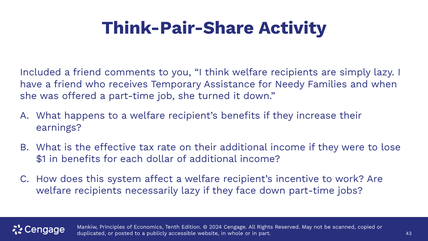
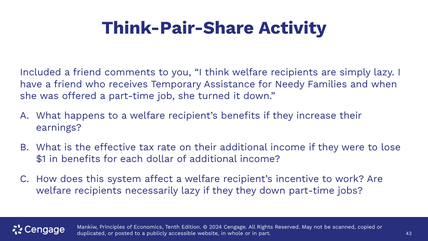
they face: face -> they (246, 190)
